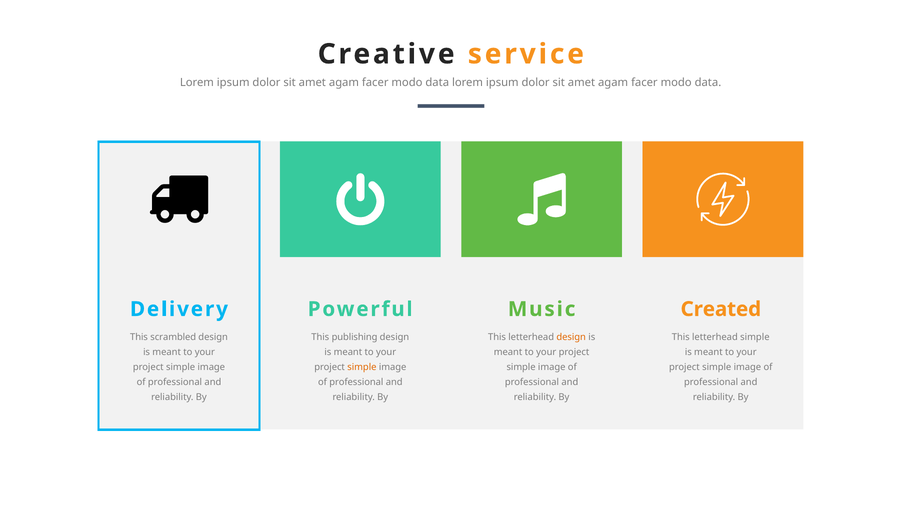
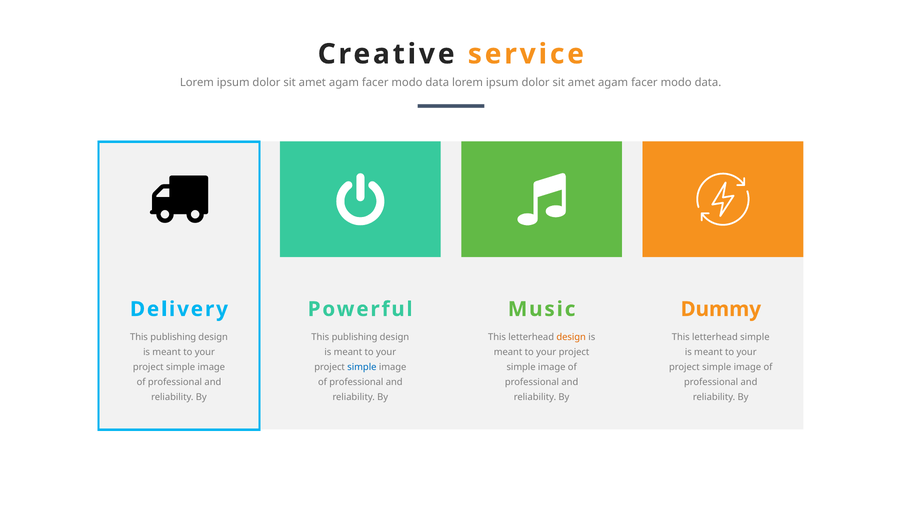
Created: Created -> Dummy (721, 309)
scrambled: scrambled -> publishing (173, 337)
simple colour: orange -> blue (362, 367)
